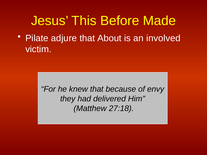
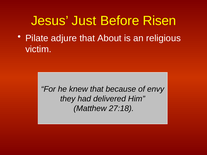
This: This -> Just (84, 21)
Made: Made -> Risen (159, 21)
involved: involved -> religious (163, 38)
